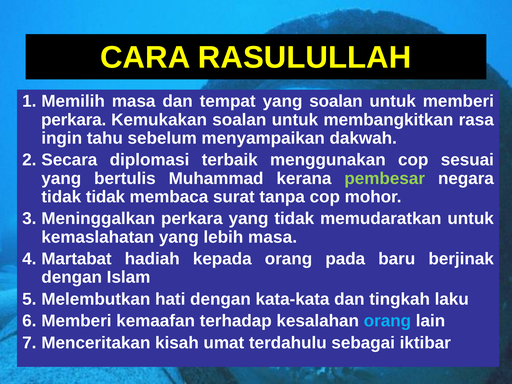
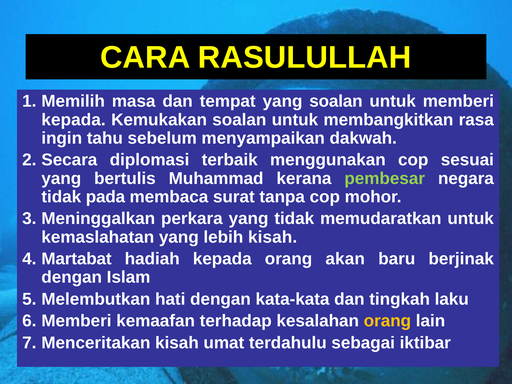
perkara: perkara -> kepada (74, 120)
tidak tidak: tidak -> pada (105, 197)
lebih masa: masa -> kisah (273, 237)
pada: pada -> akan (345, 259)
orang colour: light blue -> yellow (387, 321)
